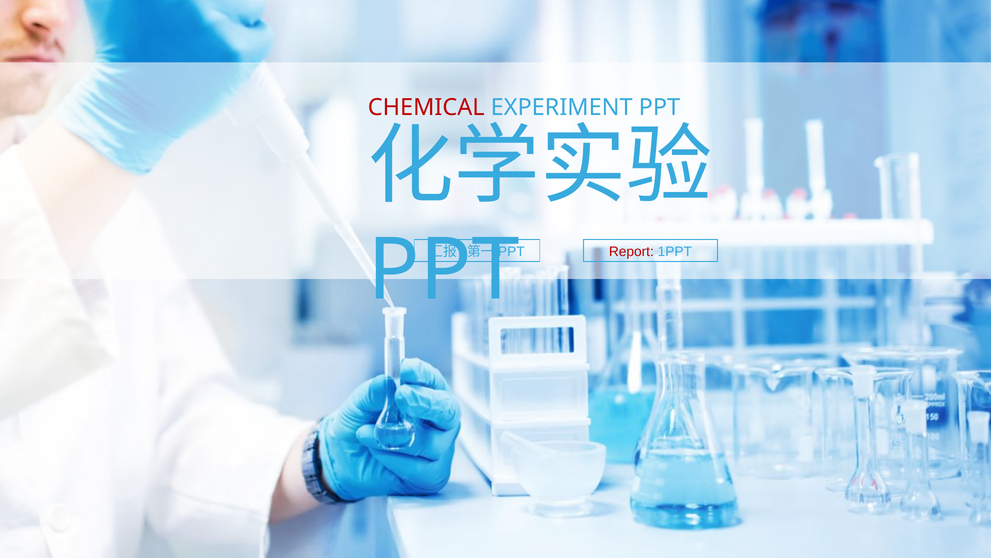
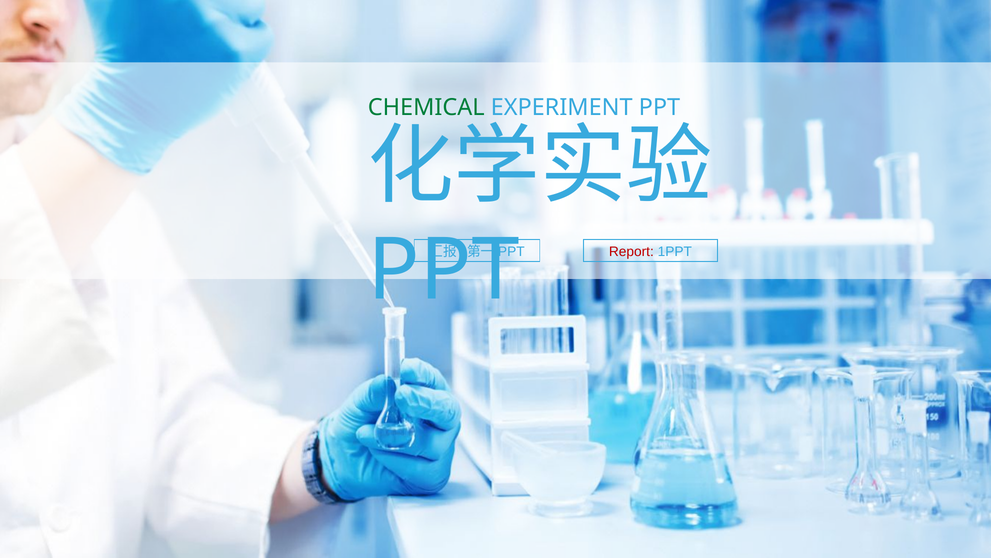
CHEMICAL colour: red -> green (426, 107)
